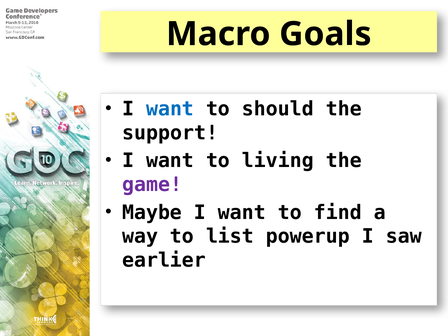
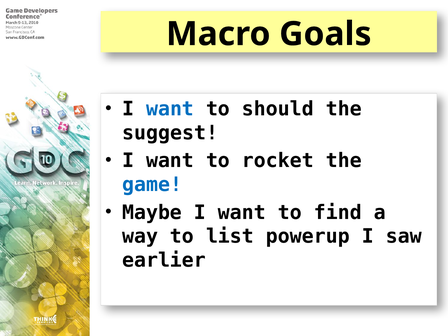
support: support -> suggest (170, 133)
living: living -> rocket (278, 161)
game colour: purple -> blue (152, 185)
